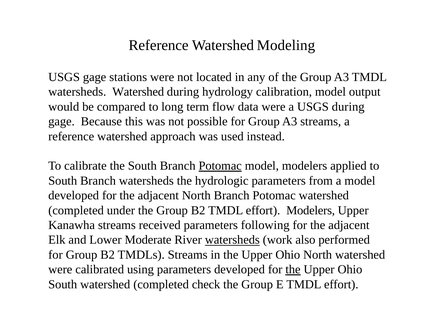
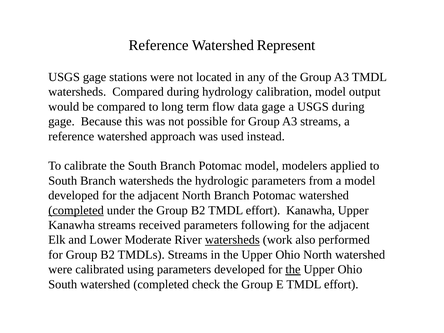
Modeling: Modeling -> Represent (286, 45)
watersheds Watershed: Watershed -> Compared (138, 92)
data were: were -> gage (273, 107)
Potomac underline: present -> none (220, 166)
completed underline: none -> present (76, 210)
effort Modelers: Modelers -> Kanawha (311, 210)
